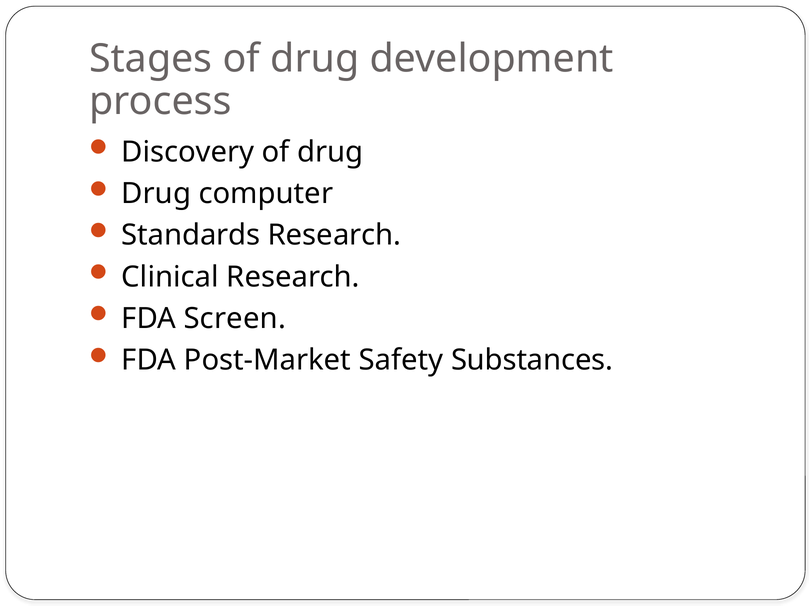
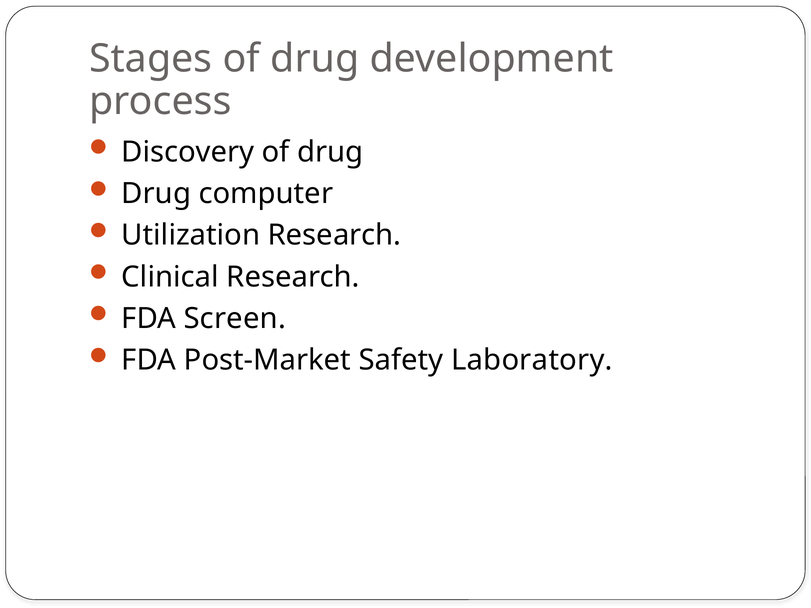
Standards: Standards -> Utilization (191, 235)
Substances: Substances -> Laboratory (532, 360)
